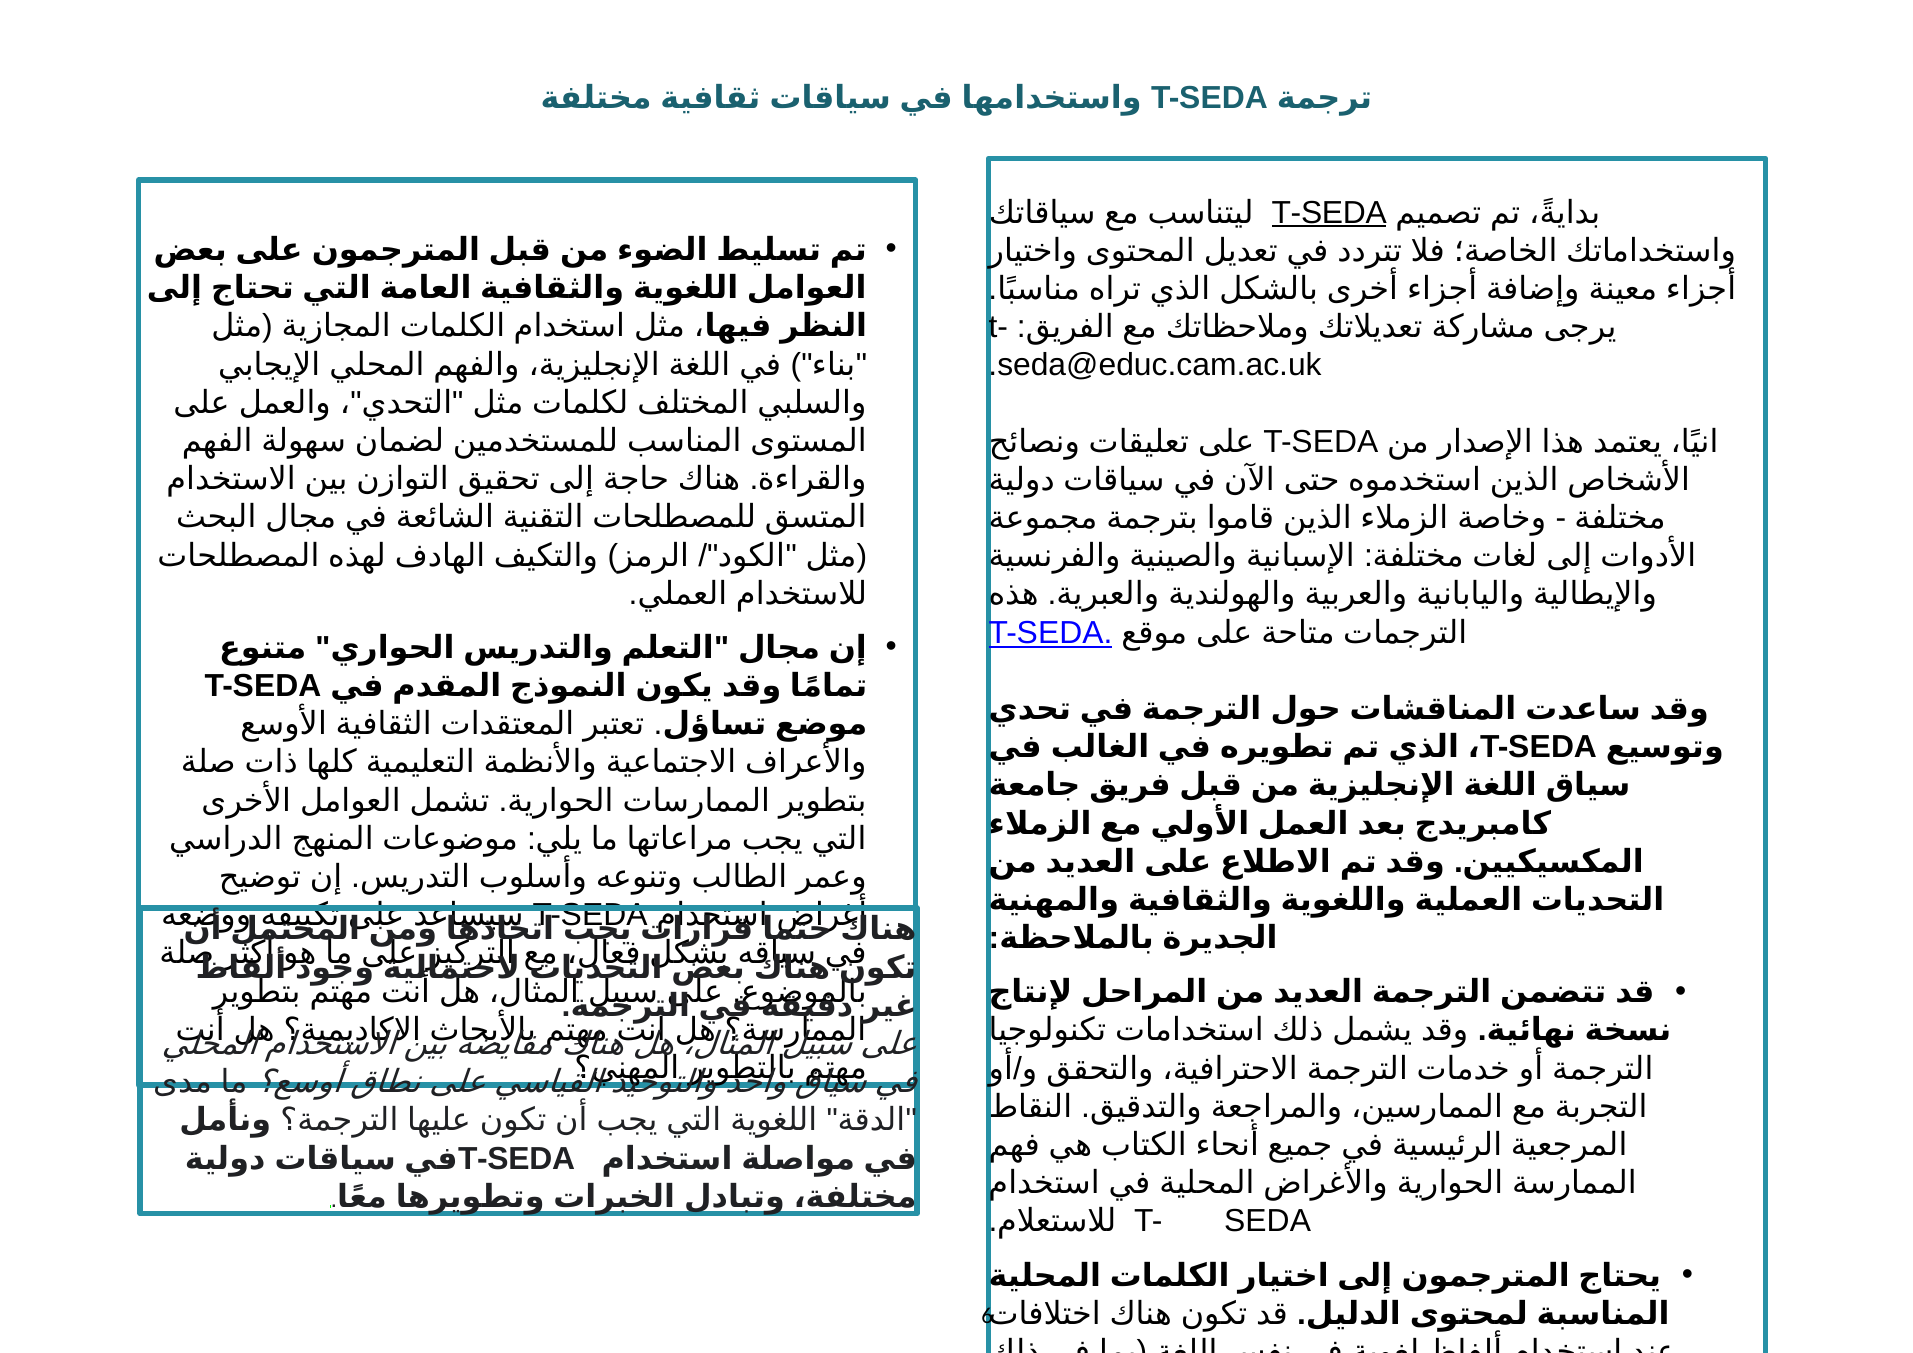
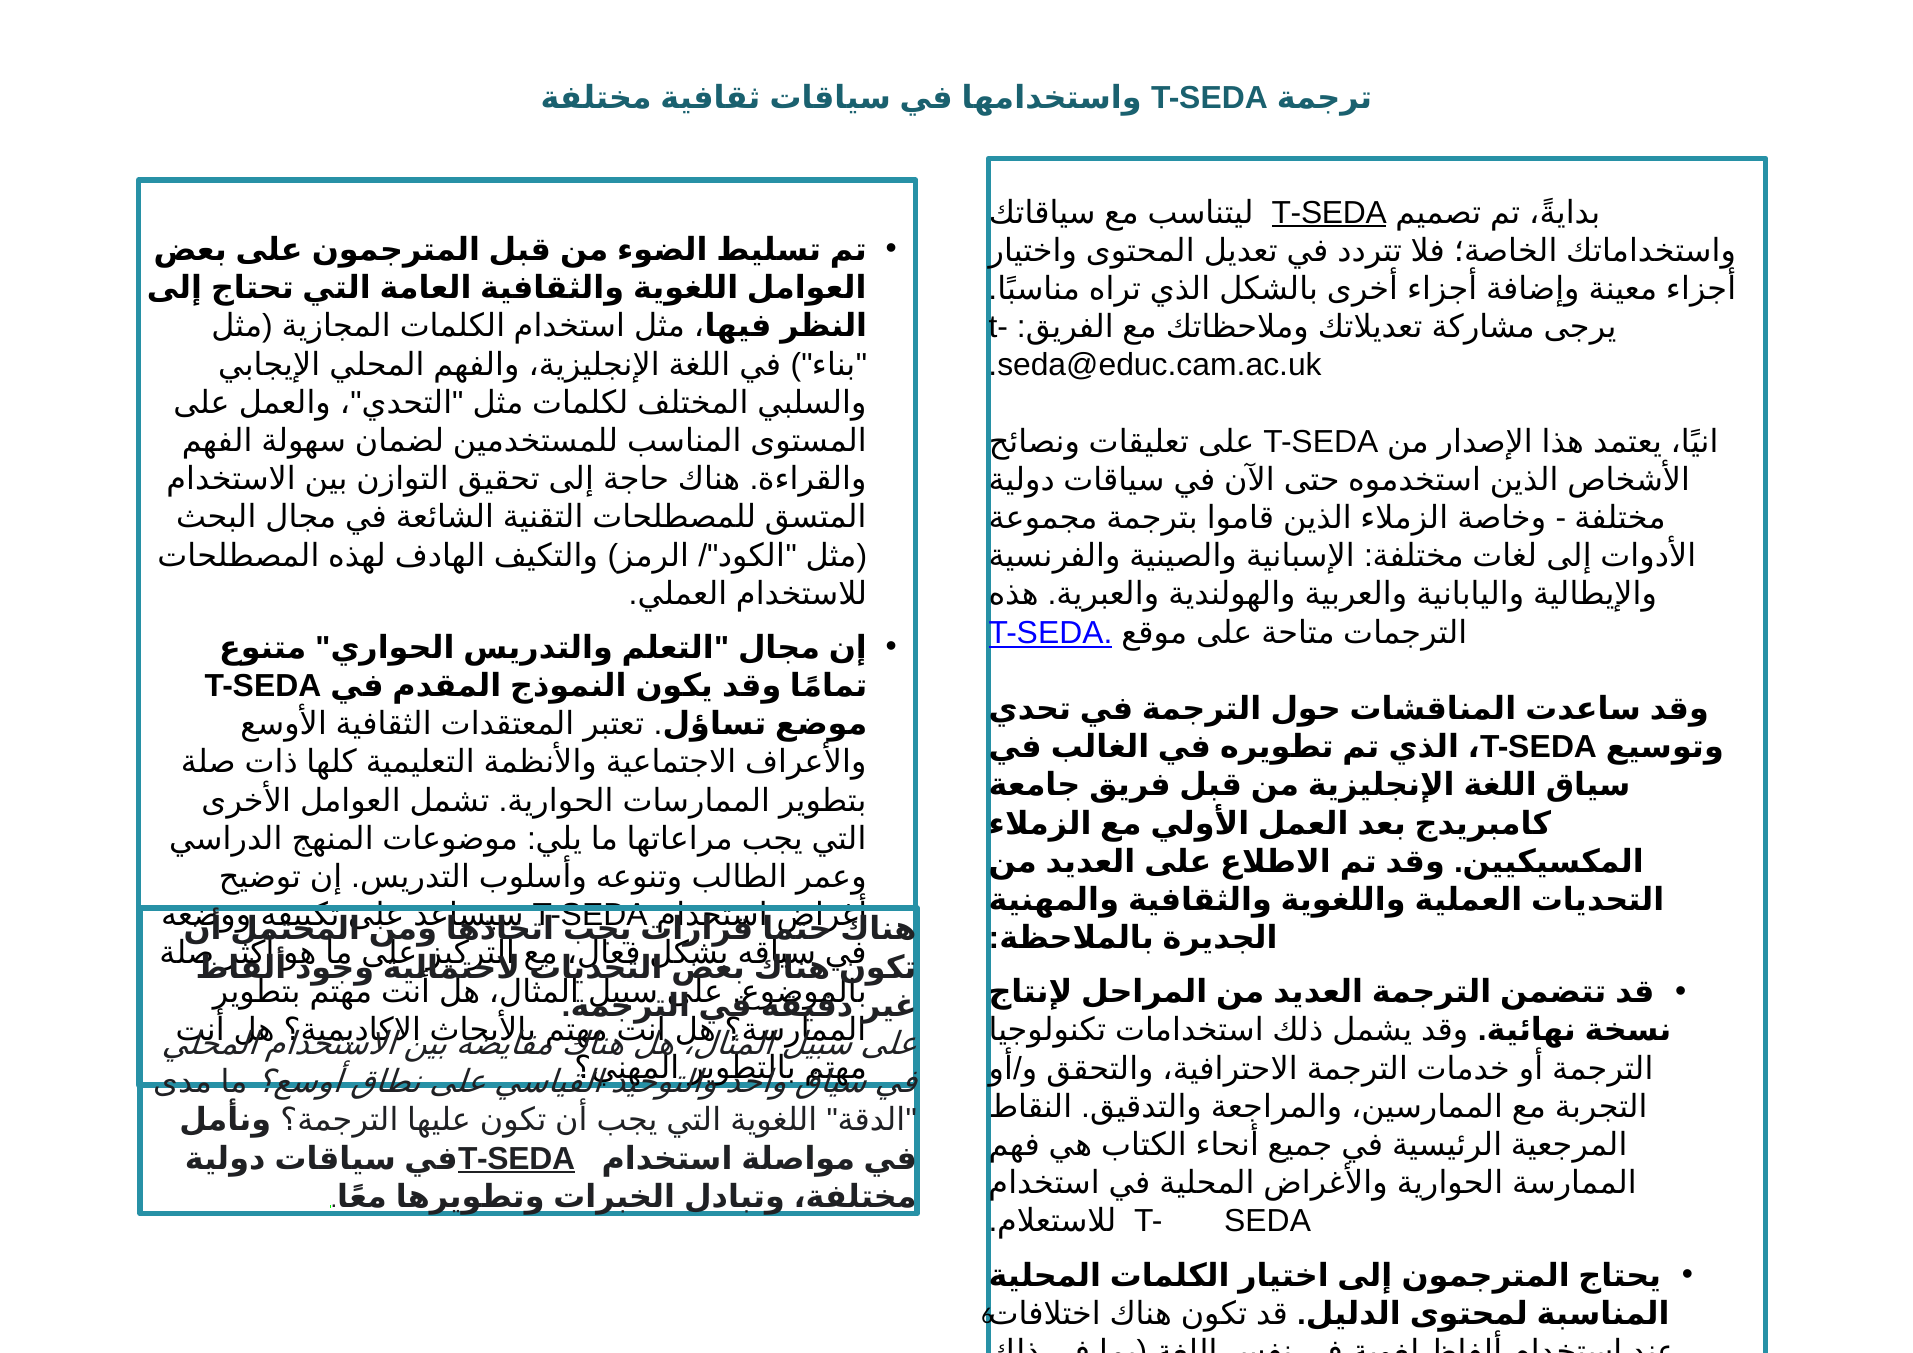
T-SEDA underline: none -> present (517, 1159)
